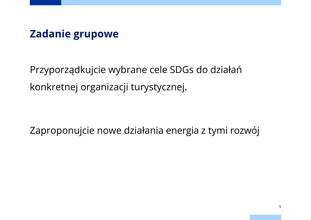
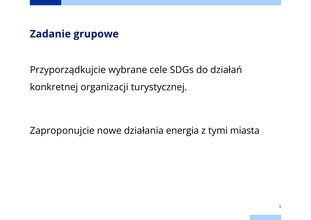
rozwój: rozwój -> miasta (245, 131)
